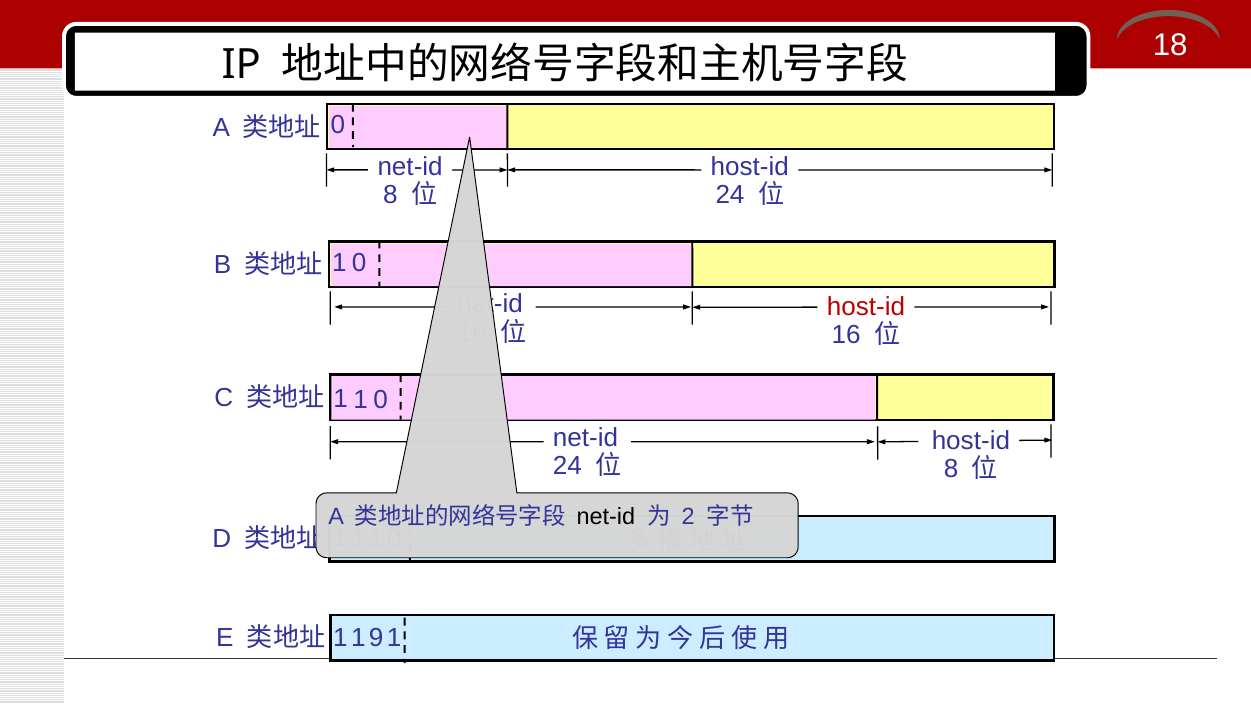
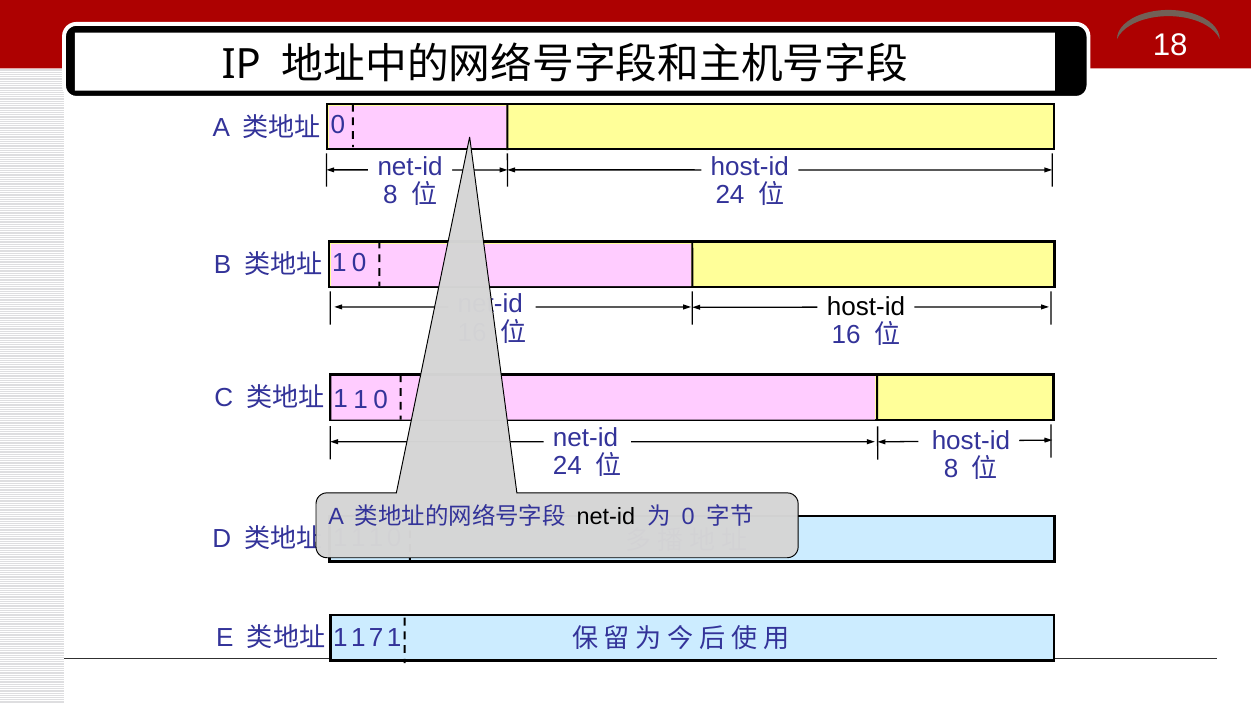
host-id colour: red -> black (866, 307)
2: 2 -> 0 (688, 516)
9: 9 -> 7 (376, 637)
